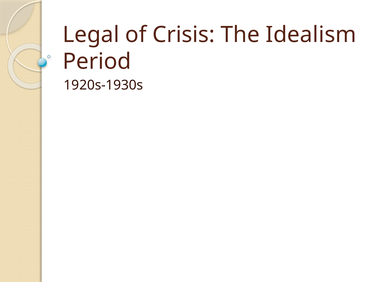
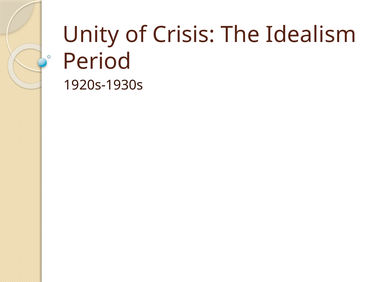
Legal: Legal -> Unity (91, 35)
